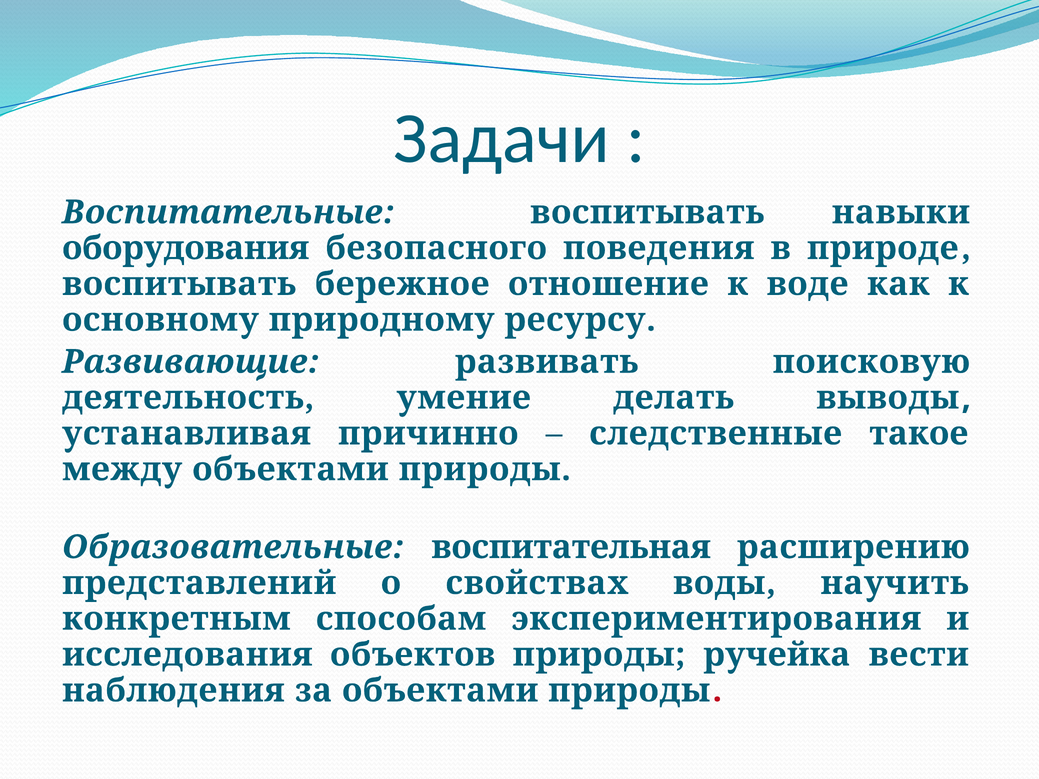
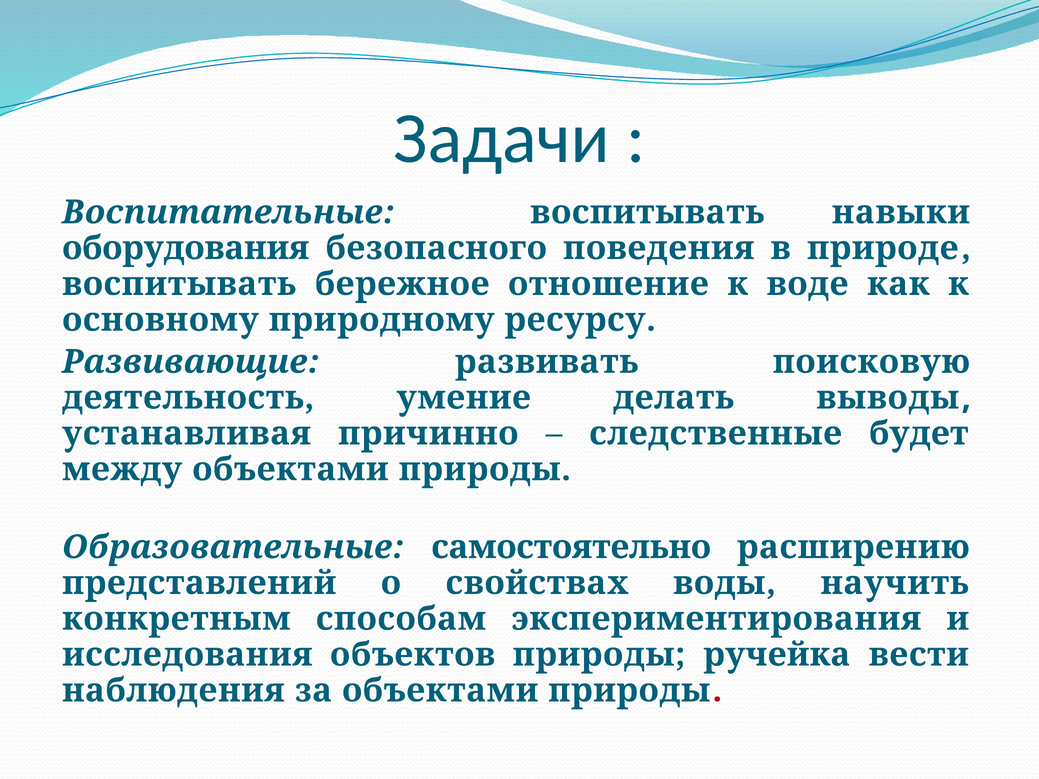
такое: такое -> будет (919, 434)
воспитательная: воспитательная -> самостоятельно (571, 547)
